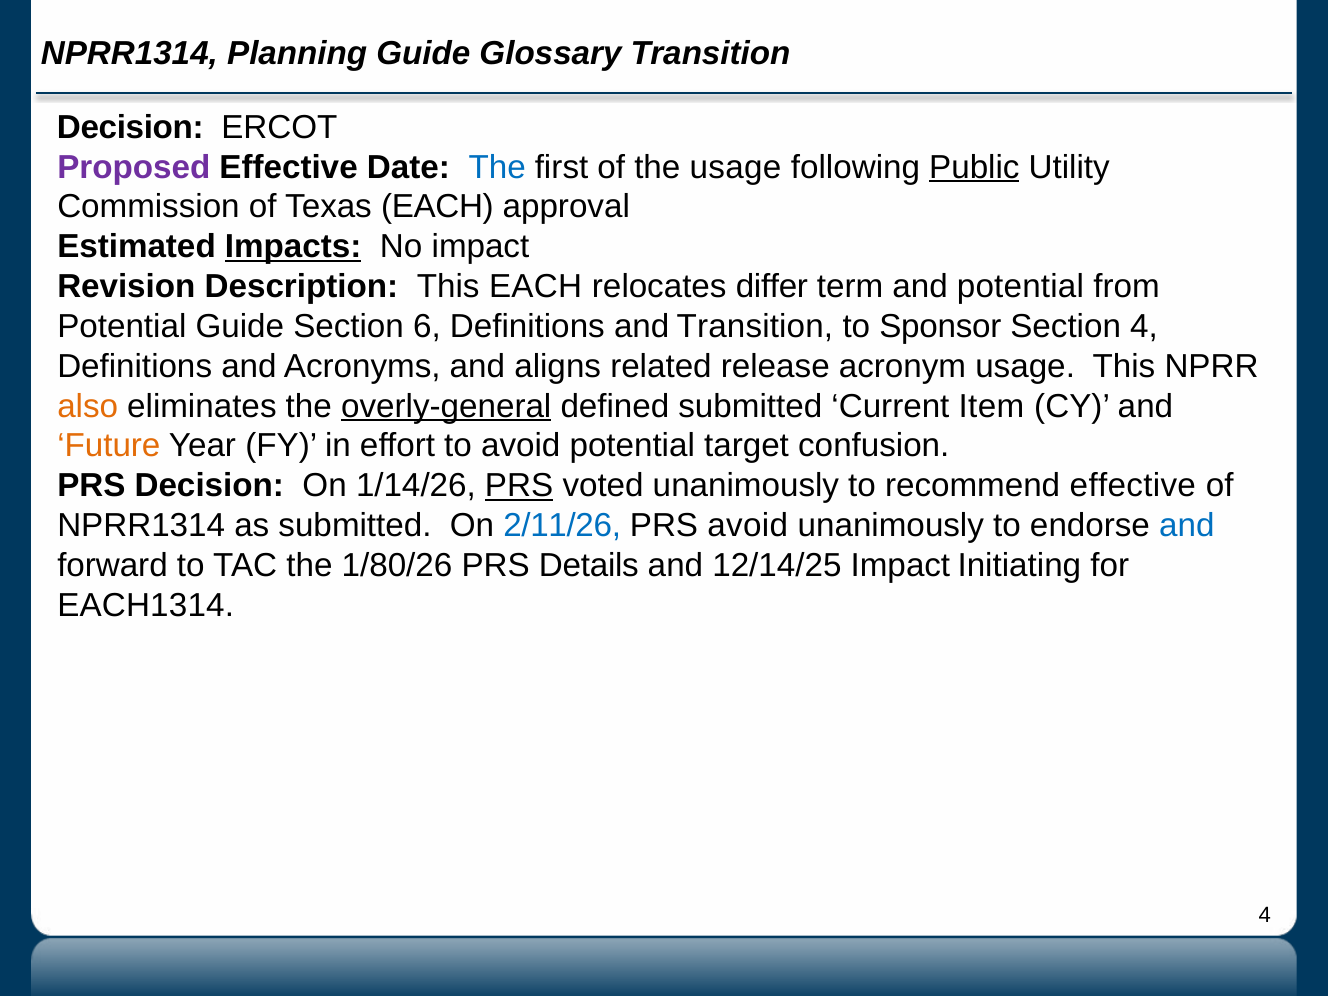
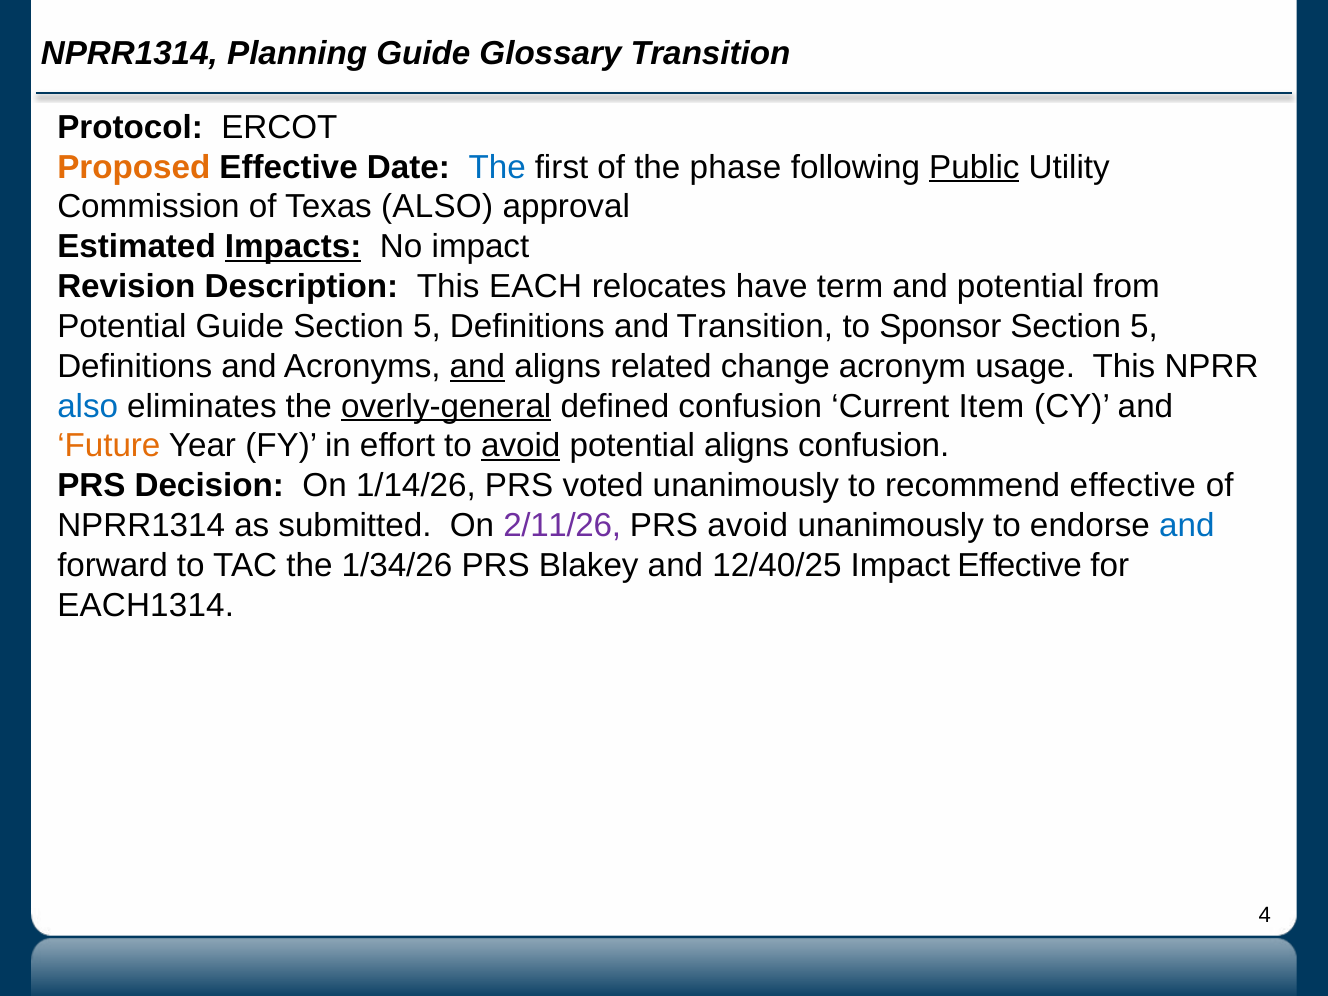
Decision: Decision -> Protocol (130, 127)
Proposed colour: purple -> orange (134, 167)
the usage: usage -> phase (735, 167)
Texas EACH: EACH -> ALSO (437, 207)
differ: differ -> have (772, 287)
Guide Section 6: 6 -> 5 (427, 326)
4: 4 -> 5 (1144, 326)
and underline: none -> present (477, 366)
release: release -> change (775, 366)
also colour: orange -> blue (88, 406)
defined submitted: submitted -> confusion (750, 406)
avoid underline: none -> present (521, 446)
potential target: target -> aligns (747, 446)
PRS underline: present -> none (519, 486)
2/11/26 colour: blue -> purple (562, 526)
1/80/26: 1/80/26 -> 1/34/26 (397, 566)
Details: Details -> Blakey (589, 566)
12/14/25: 12/14/25 -> 12/40/25 (777, 566)
Impact Initiating: Initiating -> Effective (1020, 566)
